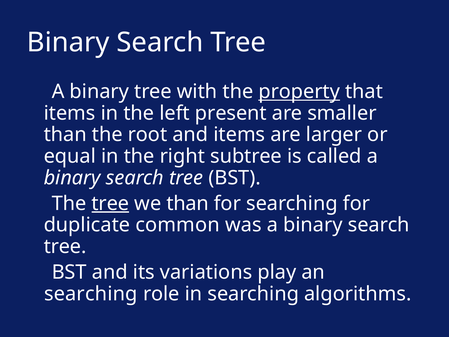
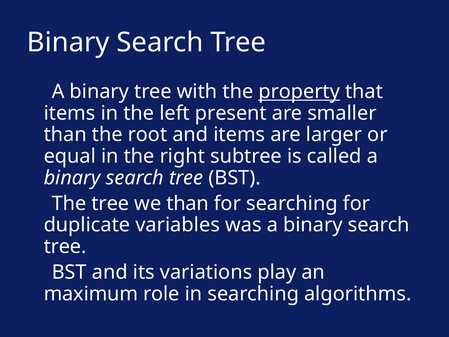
tree underline: present -> none (110, 203)
common: common -> variables (178, 225)
searching: searching -> maximum (91, 294)
